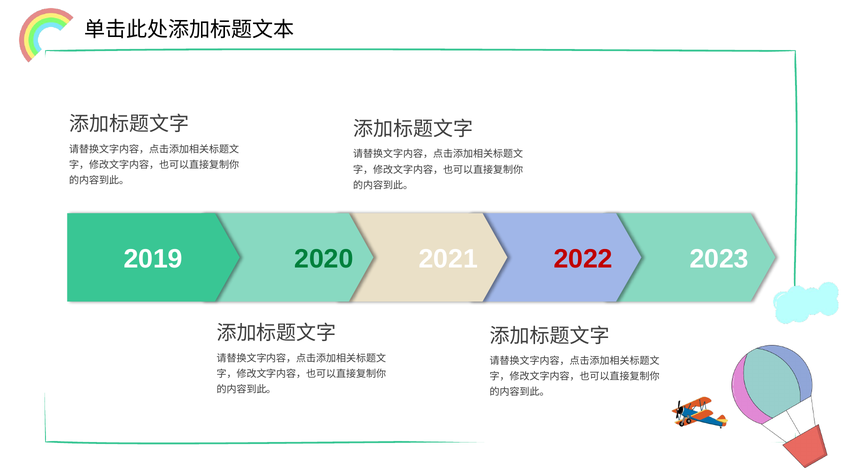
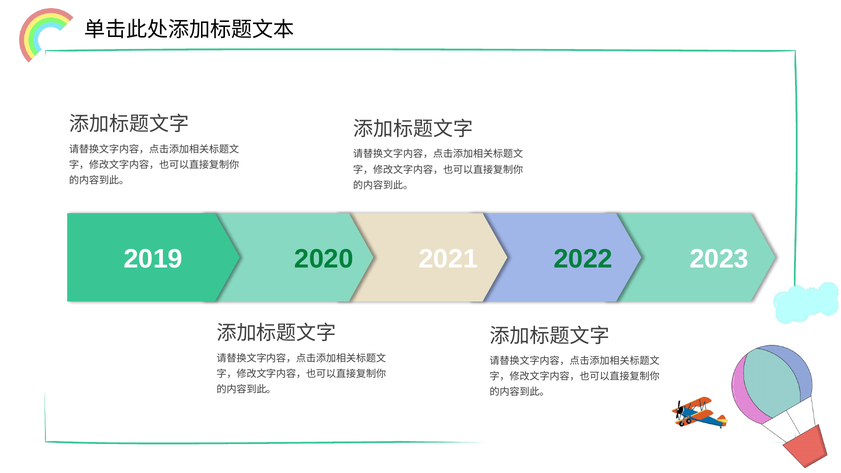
2022 colour: red -> green (583, 259)
